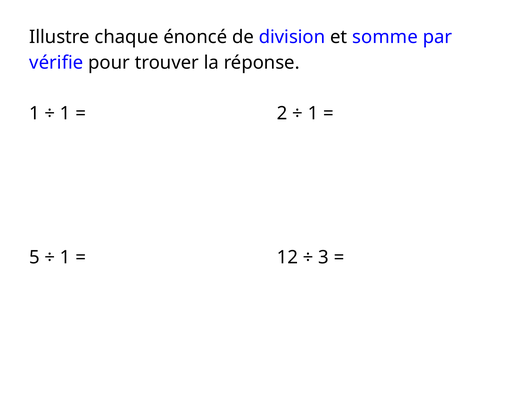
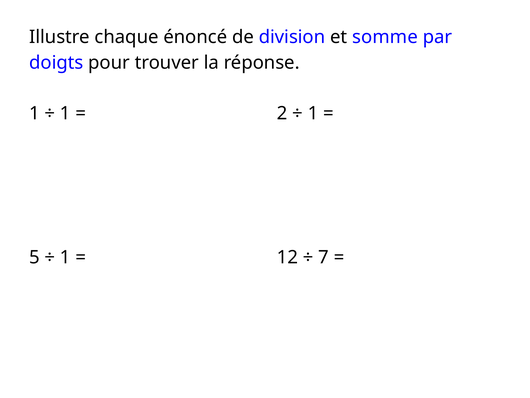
vérifie: vérifie -> doigts (56, 62)
3: 3 -> 7 (324, 257)
